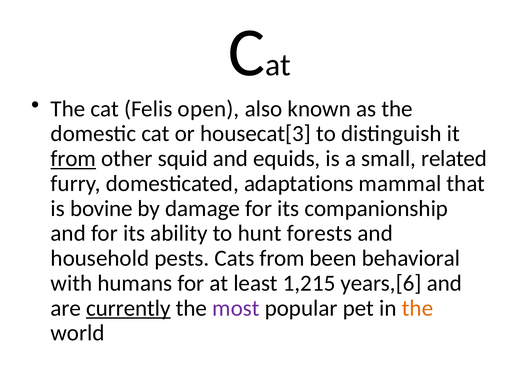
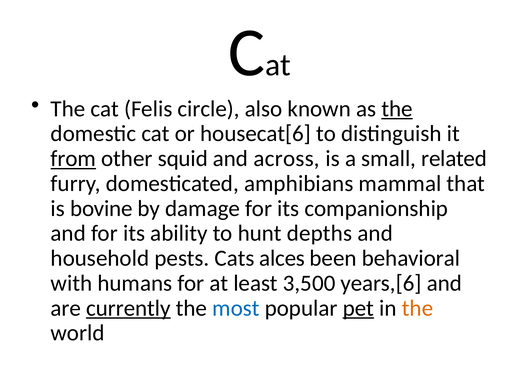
open: open -> circle (209, 109)
the underline: none -> present (397, 109)
housecat[3: housecat[3 -> housecat[6 (256, 134)
equids: equids -> across (287, 159)
adaptations: adaptations -> amphibians (299, 184)
forests: forests -> depths (319, 234)
Cats from: from -> alces (282, 258)
1,215: 1,215 -> 3,500 (309, 283)
most colour: purple -> blue (236, 308)
pet underline: none -> present (358, 308)
